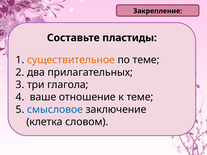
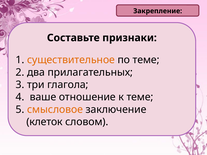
пластиды: пластиды -> признаки (130, 38)
смысловое colour: blue -> orange (55, 110)
клетка: клетка -> клеток (45, 122)
